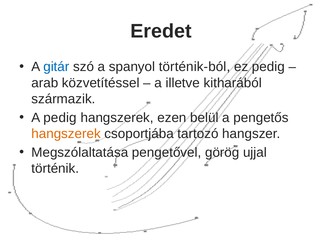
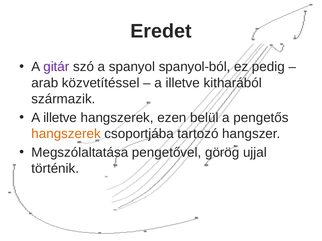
gitár colour: blue -> purple (56, 67)
történik-ból: történik-ból -> spanyol-ból (195, 67)
pedig: pedig -> illetve (60, 118)
